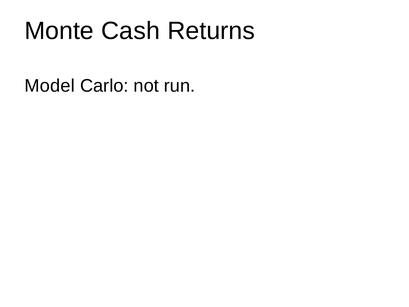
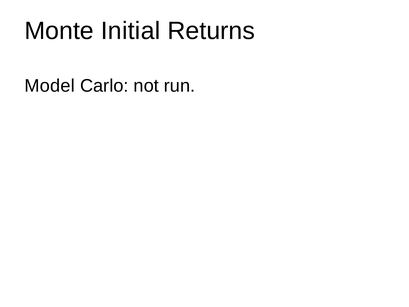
Cash: Cash -> Initial (131, 31)
